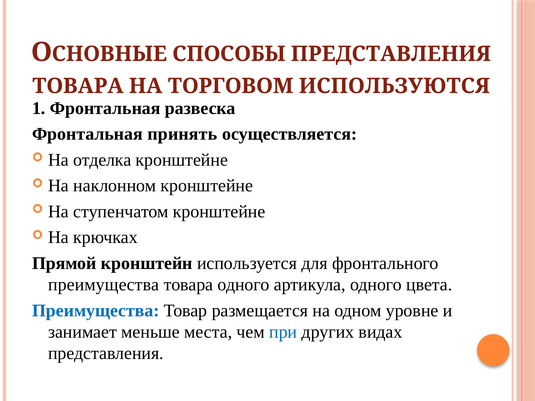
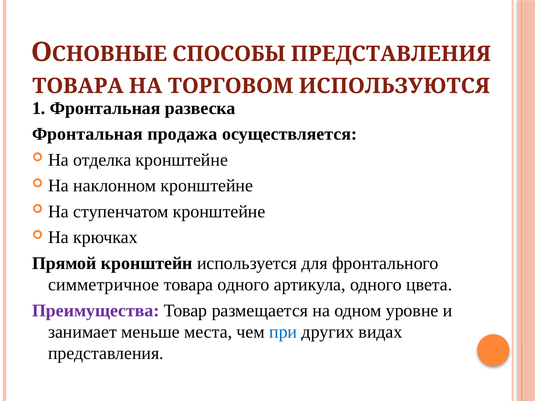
принять: принять -> продажа (182, 134)
преимущества: преимущества -> симметричное (104, 285)
Преимущества colour: blue -> purple (96, 311)
